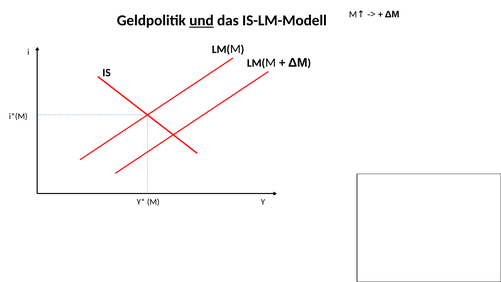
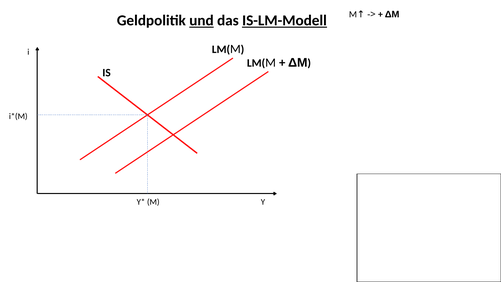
IS-LM-Modell underline: none -> present (285, 21)
